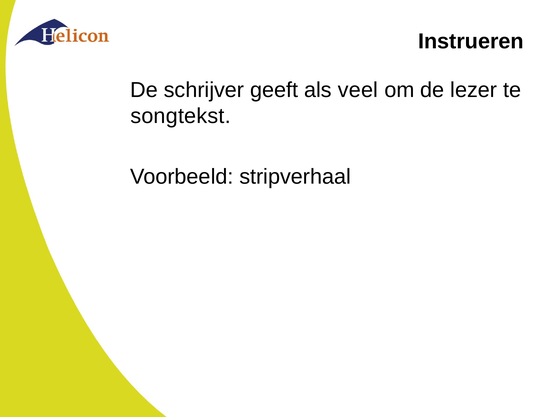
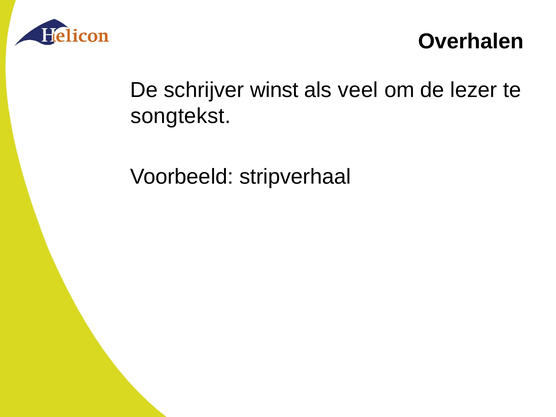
Instrueren: Instrueren -> Overhalen (471, 41)
geeft: geeft -> winst (274, 90)
